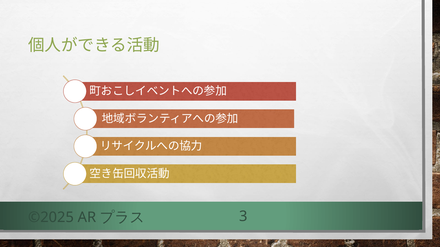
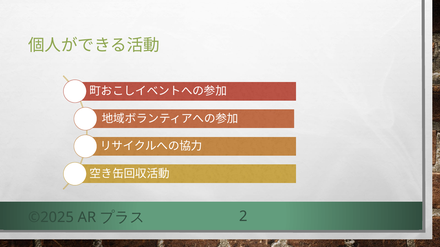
3: 3 -> 2 (243, 217)
